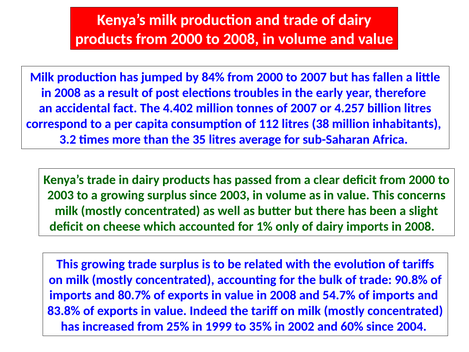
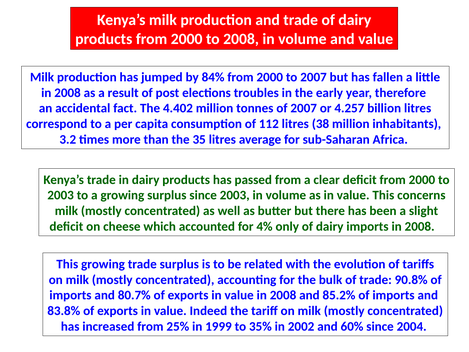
1%: 1% -> 4% (265, 226)
54.7%: 54.7% -> 85.2% (339, 295)
